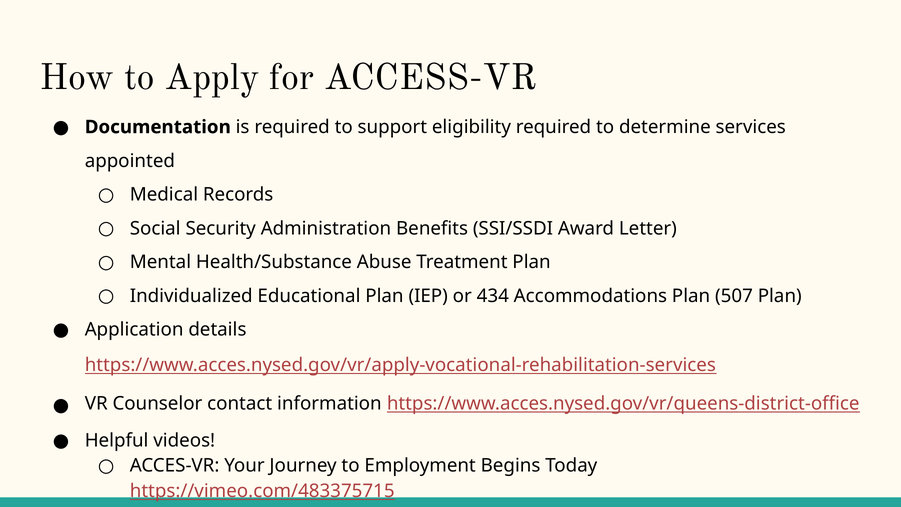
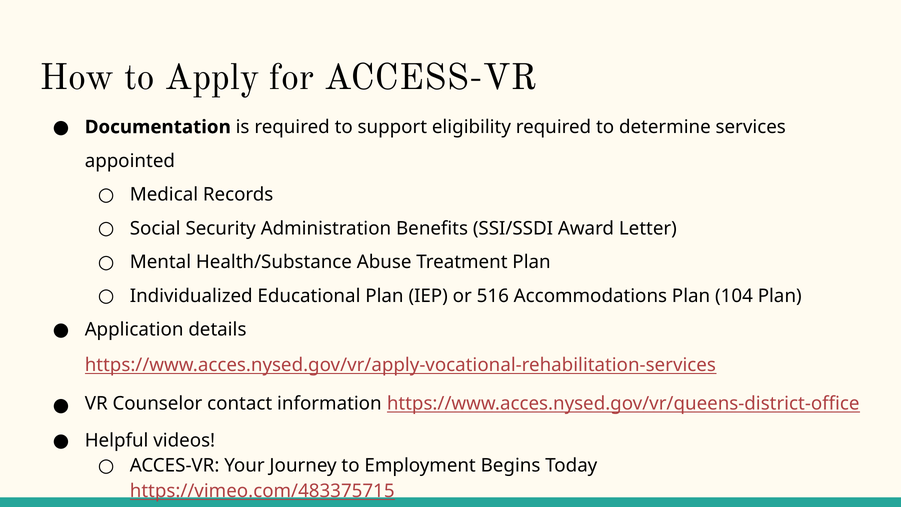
434: 434 -> 516 (493, 296)
507: 507 -> 104 (734, 296)
